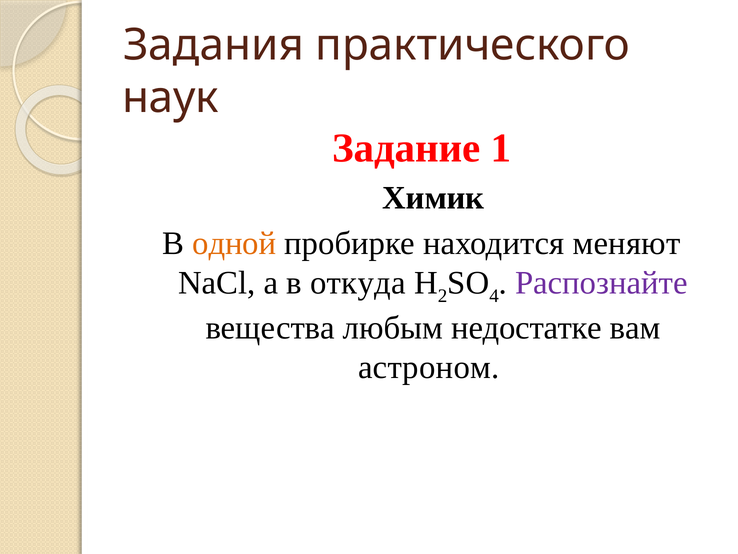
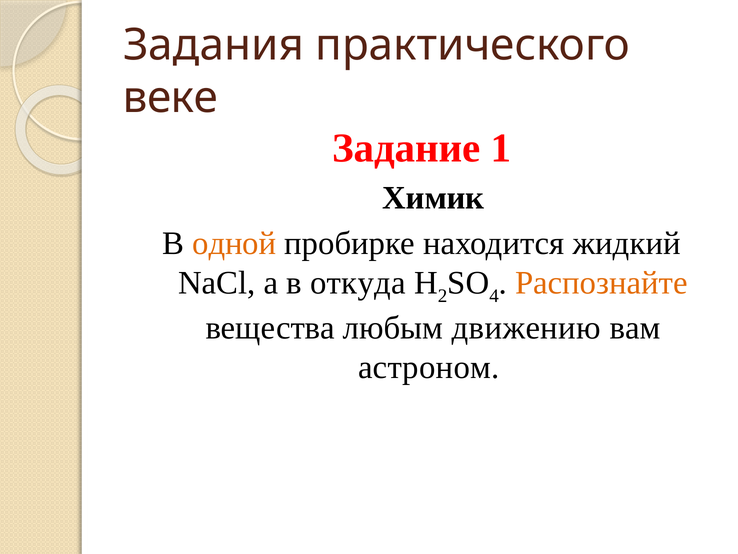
наук: наук -> веке (170, 98)
меняют: меняют -> жидкий (627, 243)
Распознайте colour: purple -> orange (601, 283)
недостатке: недостатке -> движению (526, 328)
